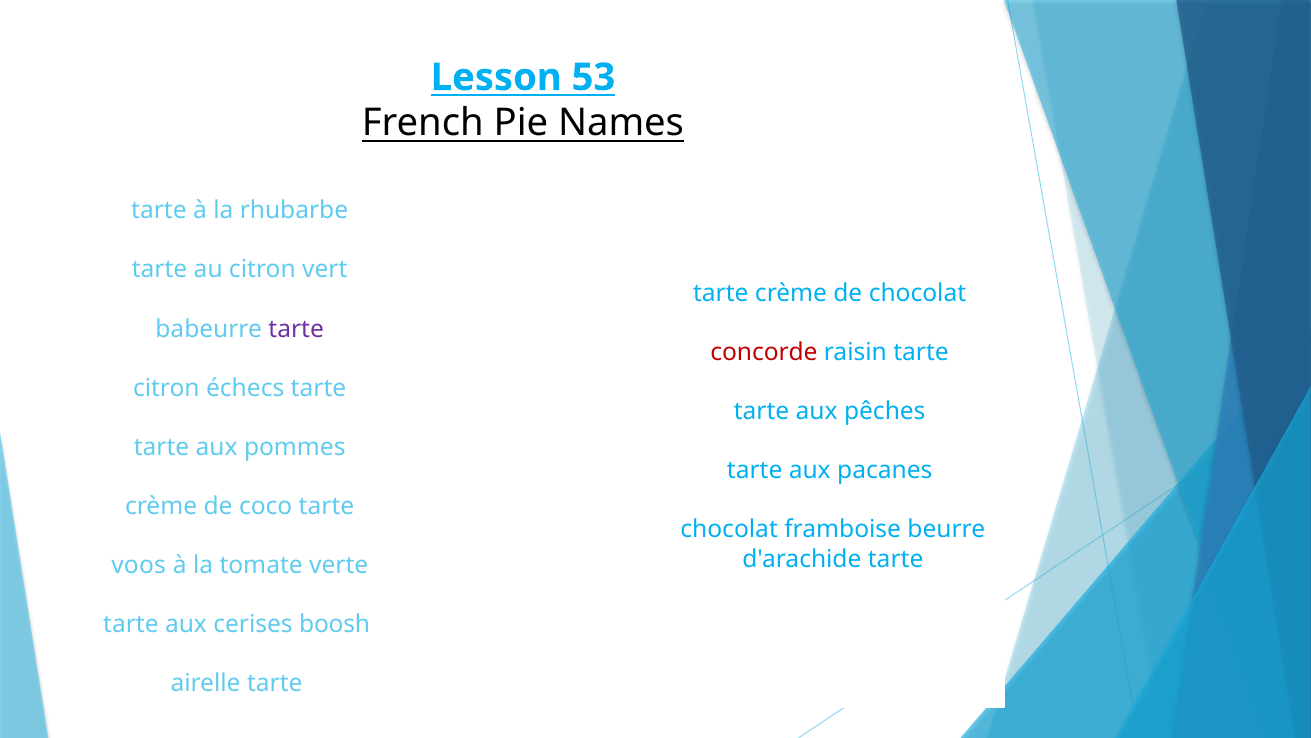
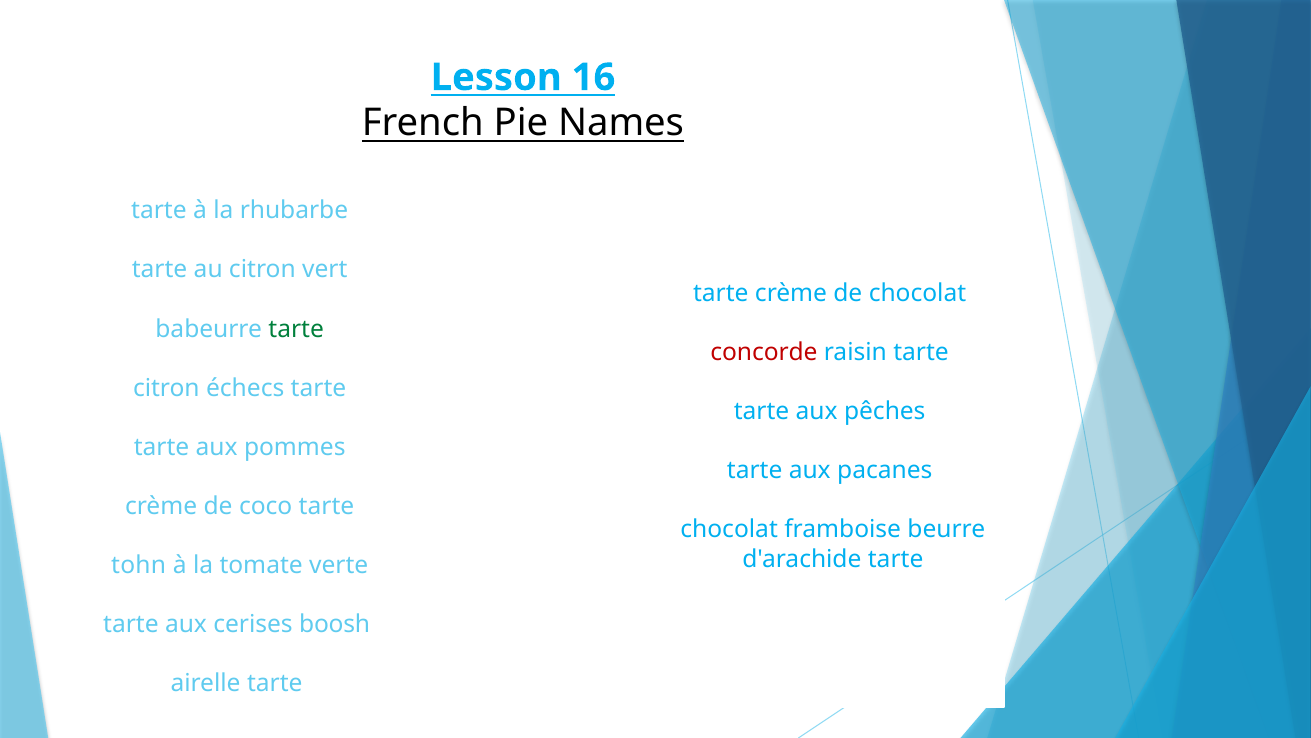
53: 53 -> 16 (593, 77)
tarte colour: purple -> green (296, 329)
voos: voos -> tohn (139, 565)
